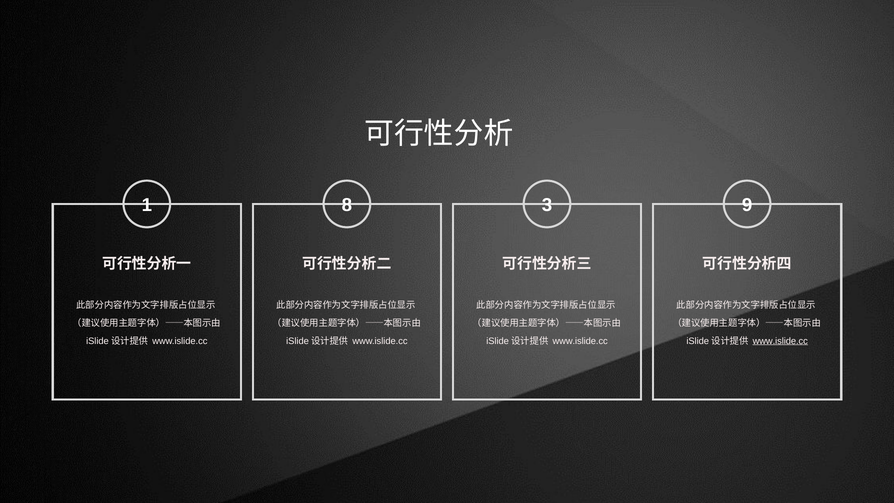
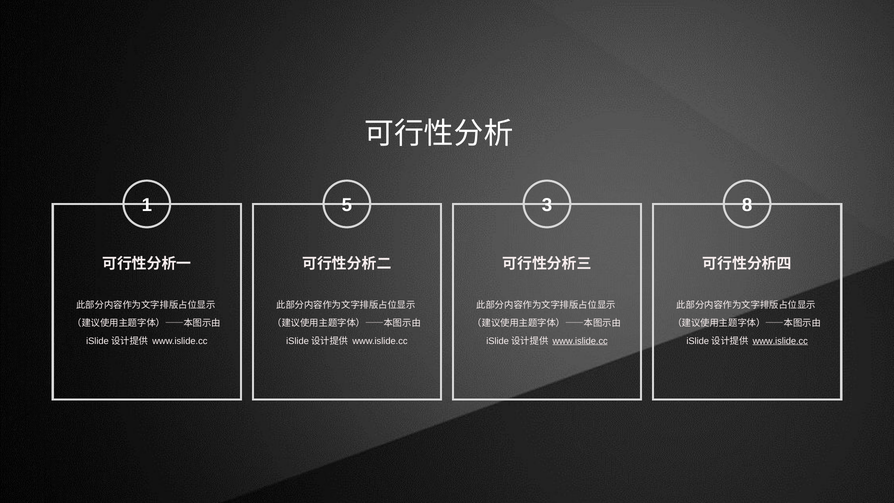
8: 8 -> 5 (347, 205)
9: 9 -> 8 (747, 205)
www.islide.cc underline: none -> present (580, 341)
